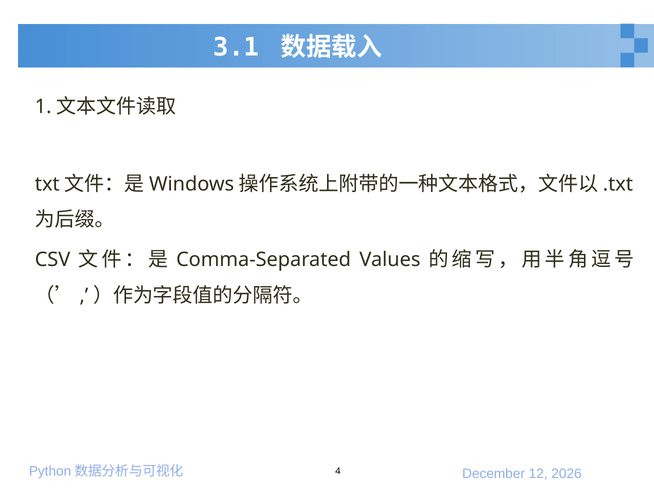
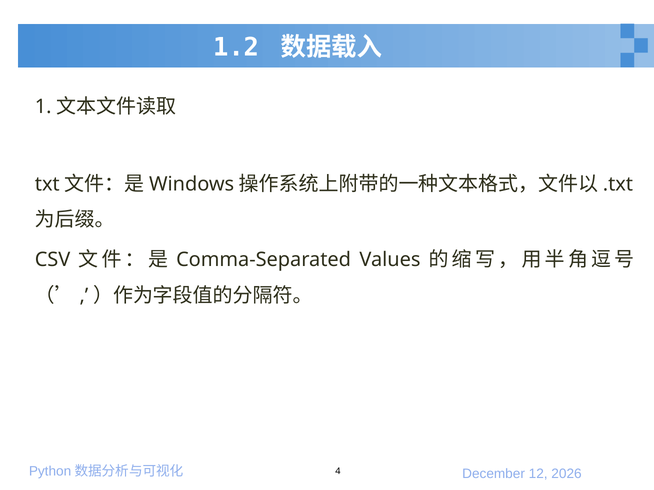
3.1: 3.1 -> 1.2 (236, 47)
